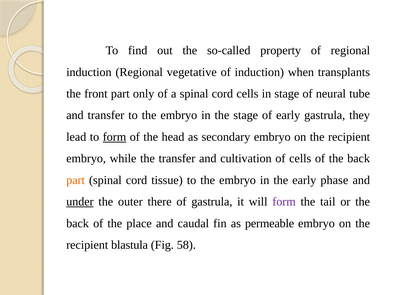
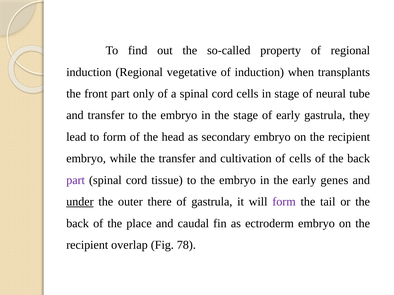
form underline: present -> none (114, 137)
part colour: orange -> purple (76, 180)
phase: phase -> genes (334, 180)
permeable: permeable -> ectroderm (270, 224)
blastula: blastula -> overlap (129, 245)
58: 58 -> 78 (186, 245)
